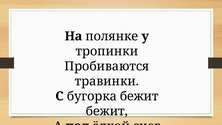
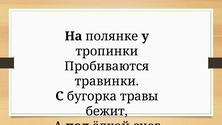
бугорка бежит: бежит -> травы (139, 96)
